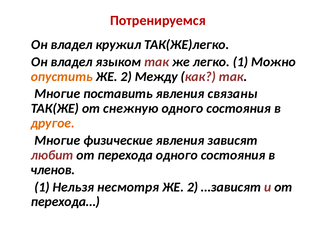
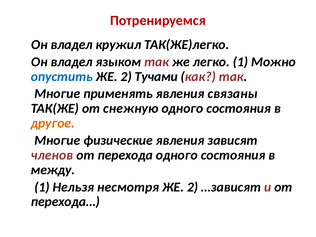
опустить colour: orange -> blue (62, 77)
Между: Между -> Тучами (156, 77)
поставить: поставить -> применять (118, 94)
любит: любит -> членов (52, 155)
членов: членов -> между (53, 170)
